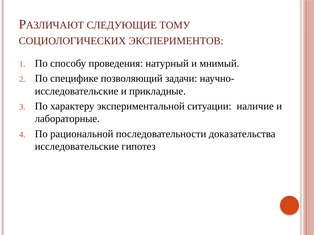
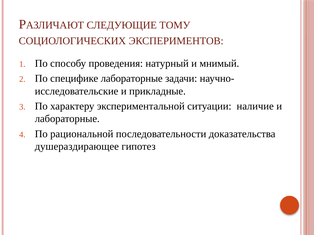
специфике позволяющий: позволяющий -> лабораторные (132, 79)
исследовательские: исследовательские -> душераздирающее (77, 147)
